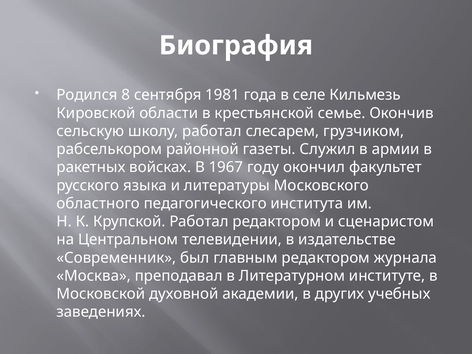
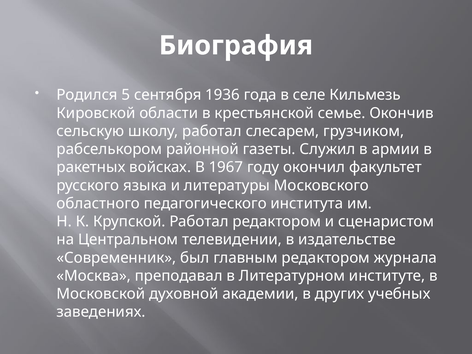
8: 8 -> 5 (126, 95)
1981: 1981 -> 1936 (223, 95)
